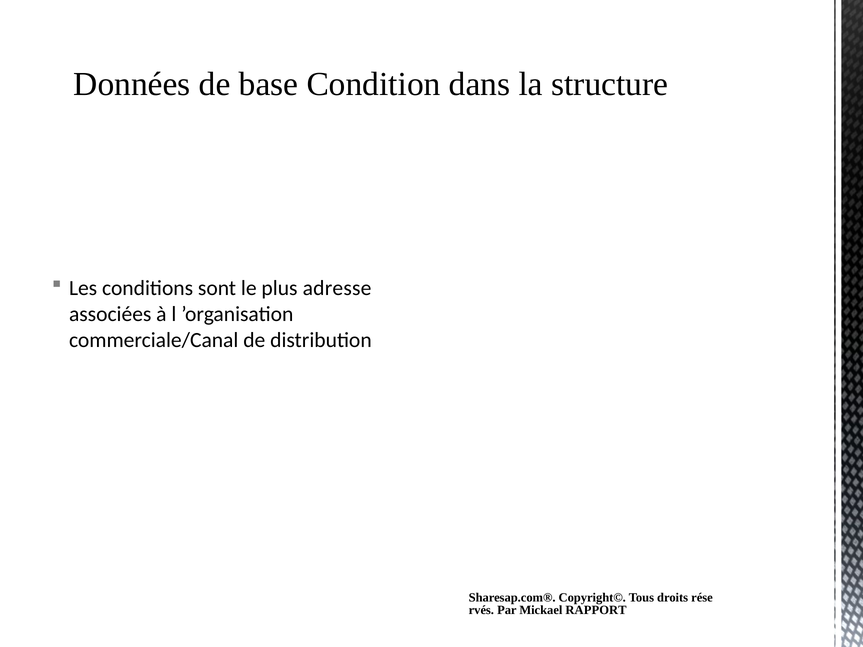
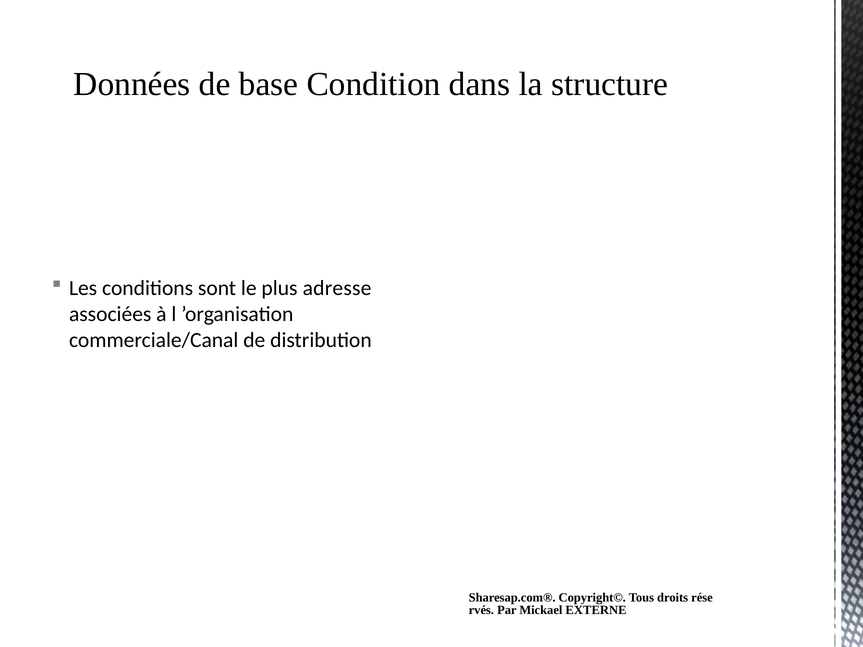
RAPPORT: RAPPORT -> EXTERNE (596, 610)
